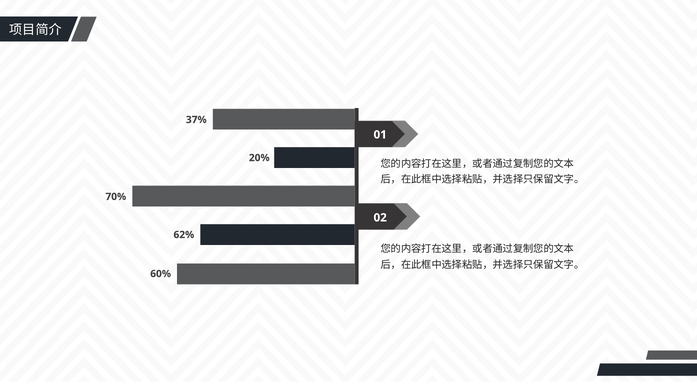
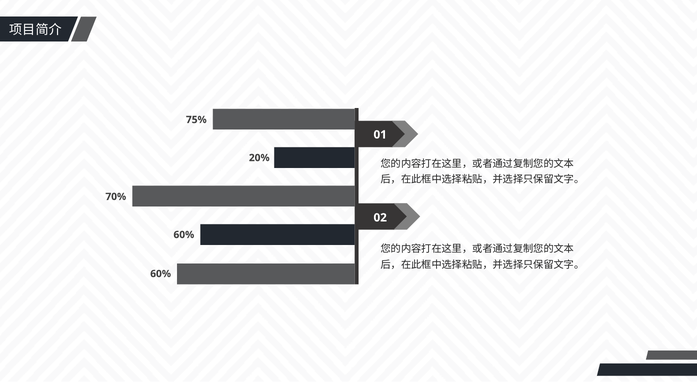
37%: 37% -> 75% (196, 120)
62%: 62% -> 60% (184, 235)
